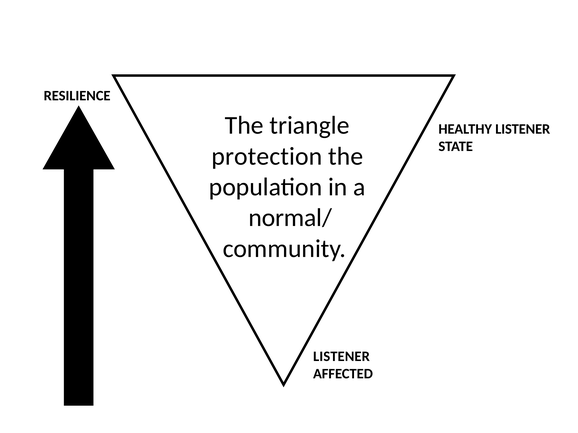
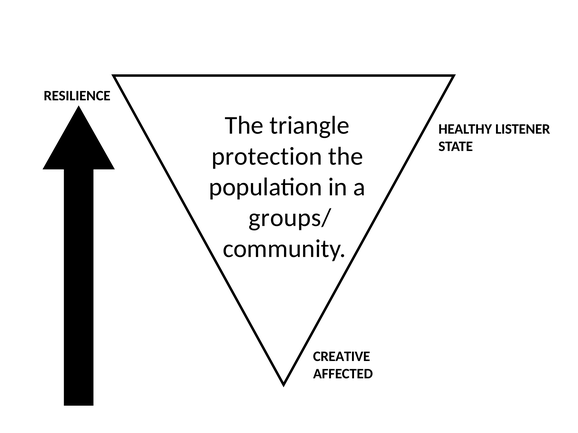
normal/: normal/ -> groups/ (290, 218)
LISTENER: LISTENER -> CREATIVE (342, 357)
